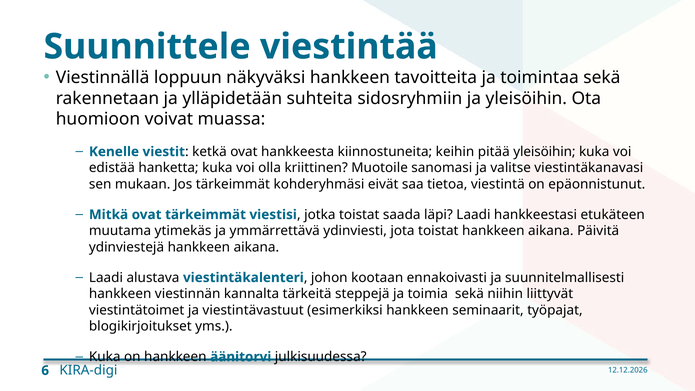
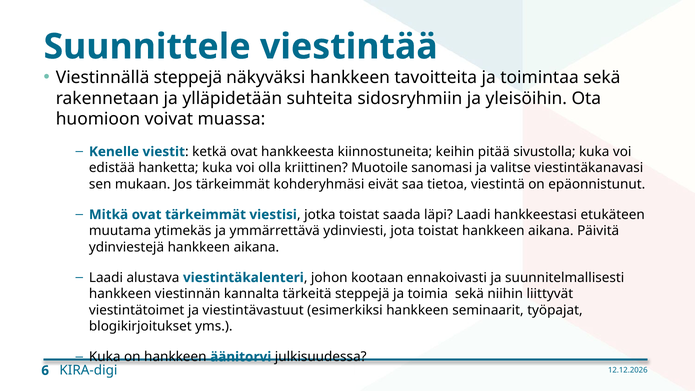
Viestinnällä loppuun: loppuun -> steppejä (188, 77)
pitää yleisöihin: yleisöihin -> sivustolla (544, 152)
